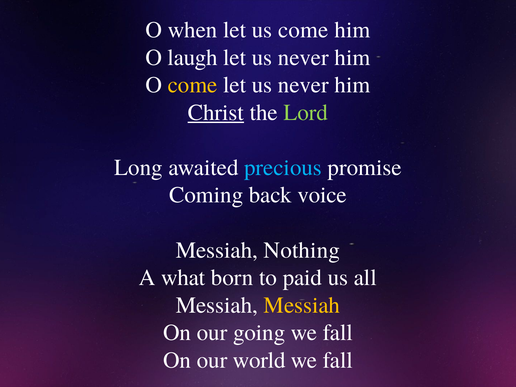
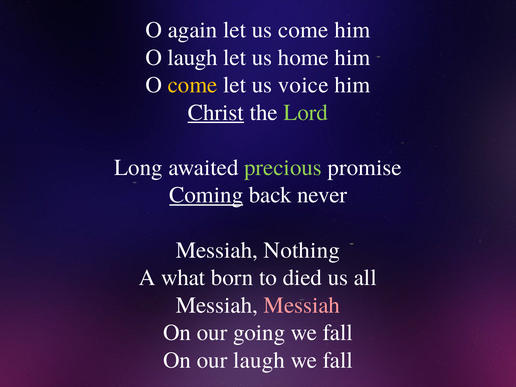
when: when -> again (193, 30)
never: never -> home (303, 57)
never: never -> voice (303, 85)
precious colour: light blue -> light green (283, 168)
Coming underline: none -> present (206, 195)
voice: voice -> never (322, 195)
paid: paid -> died (302, 278)
Messiah colour: yellow -> pink (302, 305)
our world: world -> laugh (259, 360)
